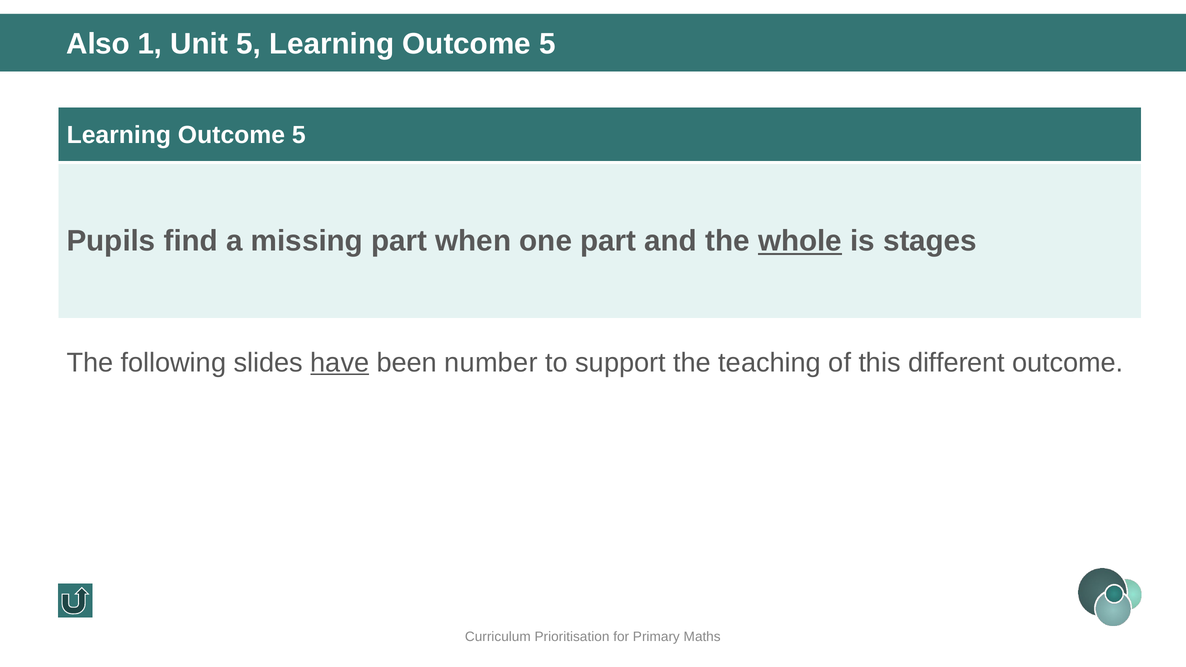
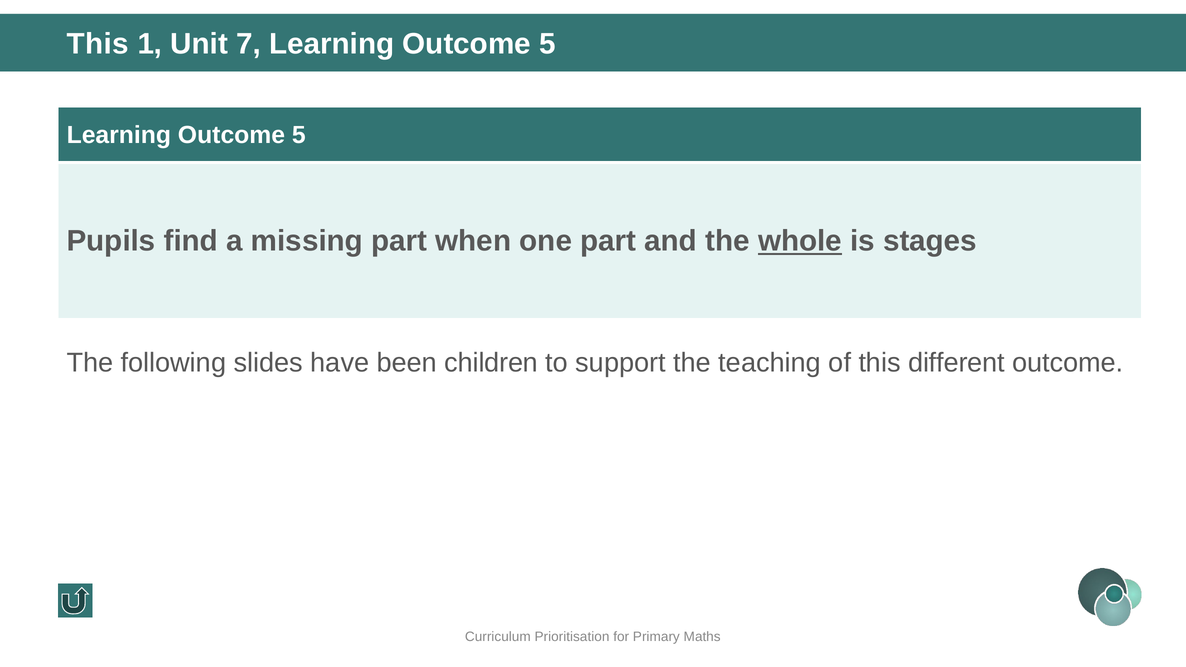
Also: Also -> This (98, 44)
Unit 5: 5 -> 7 (249, 44)
have underline: present -> none (340, 363)
number: number -> children (491, 363)
